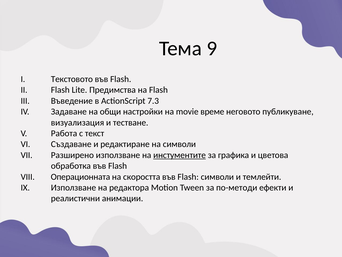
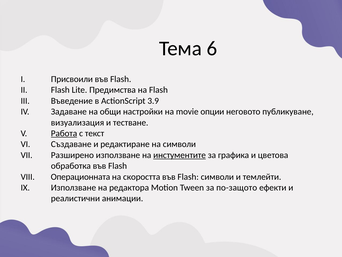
9: 9 -> 6 (212, 48)
Текстовото: Текстовото -> Присвоили (72, 79)
7.3: 7.3 -> 3.9 (153, 101)
време: време -> опции (212, 111)
Работа underline: none -> present (64, 133)
по-методи: по-методи -> по-защото (237, 187)
